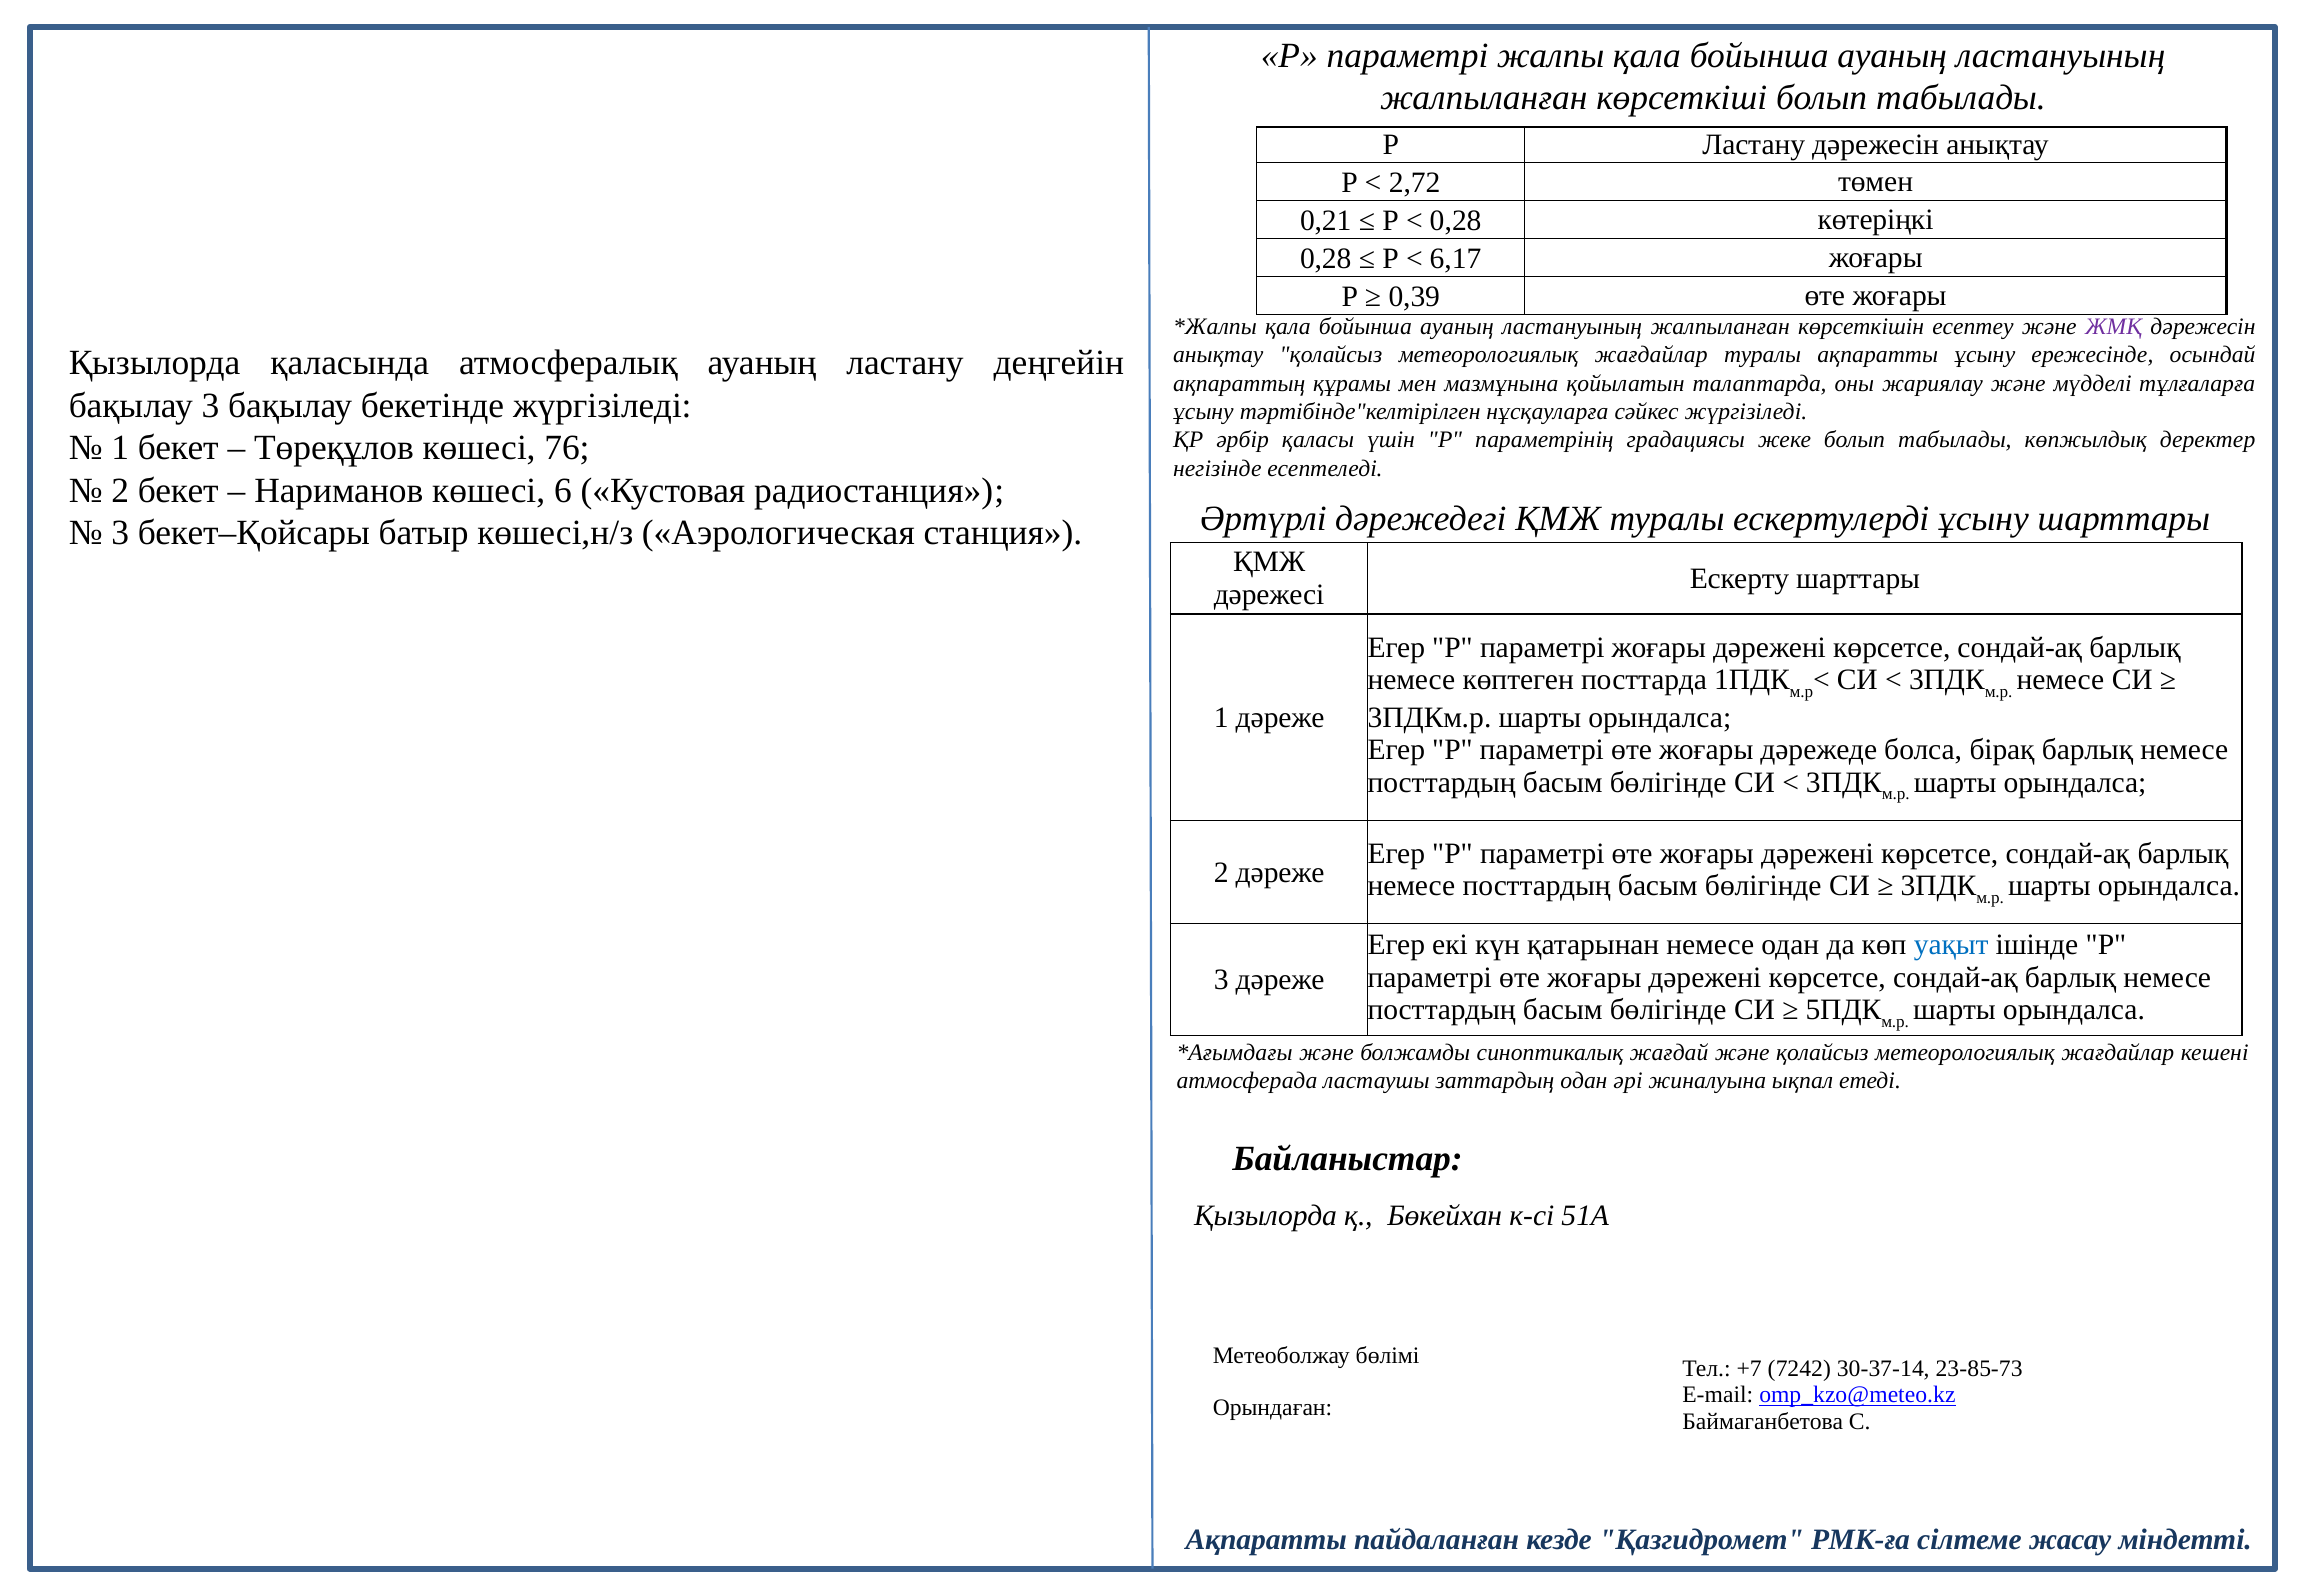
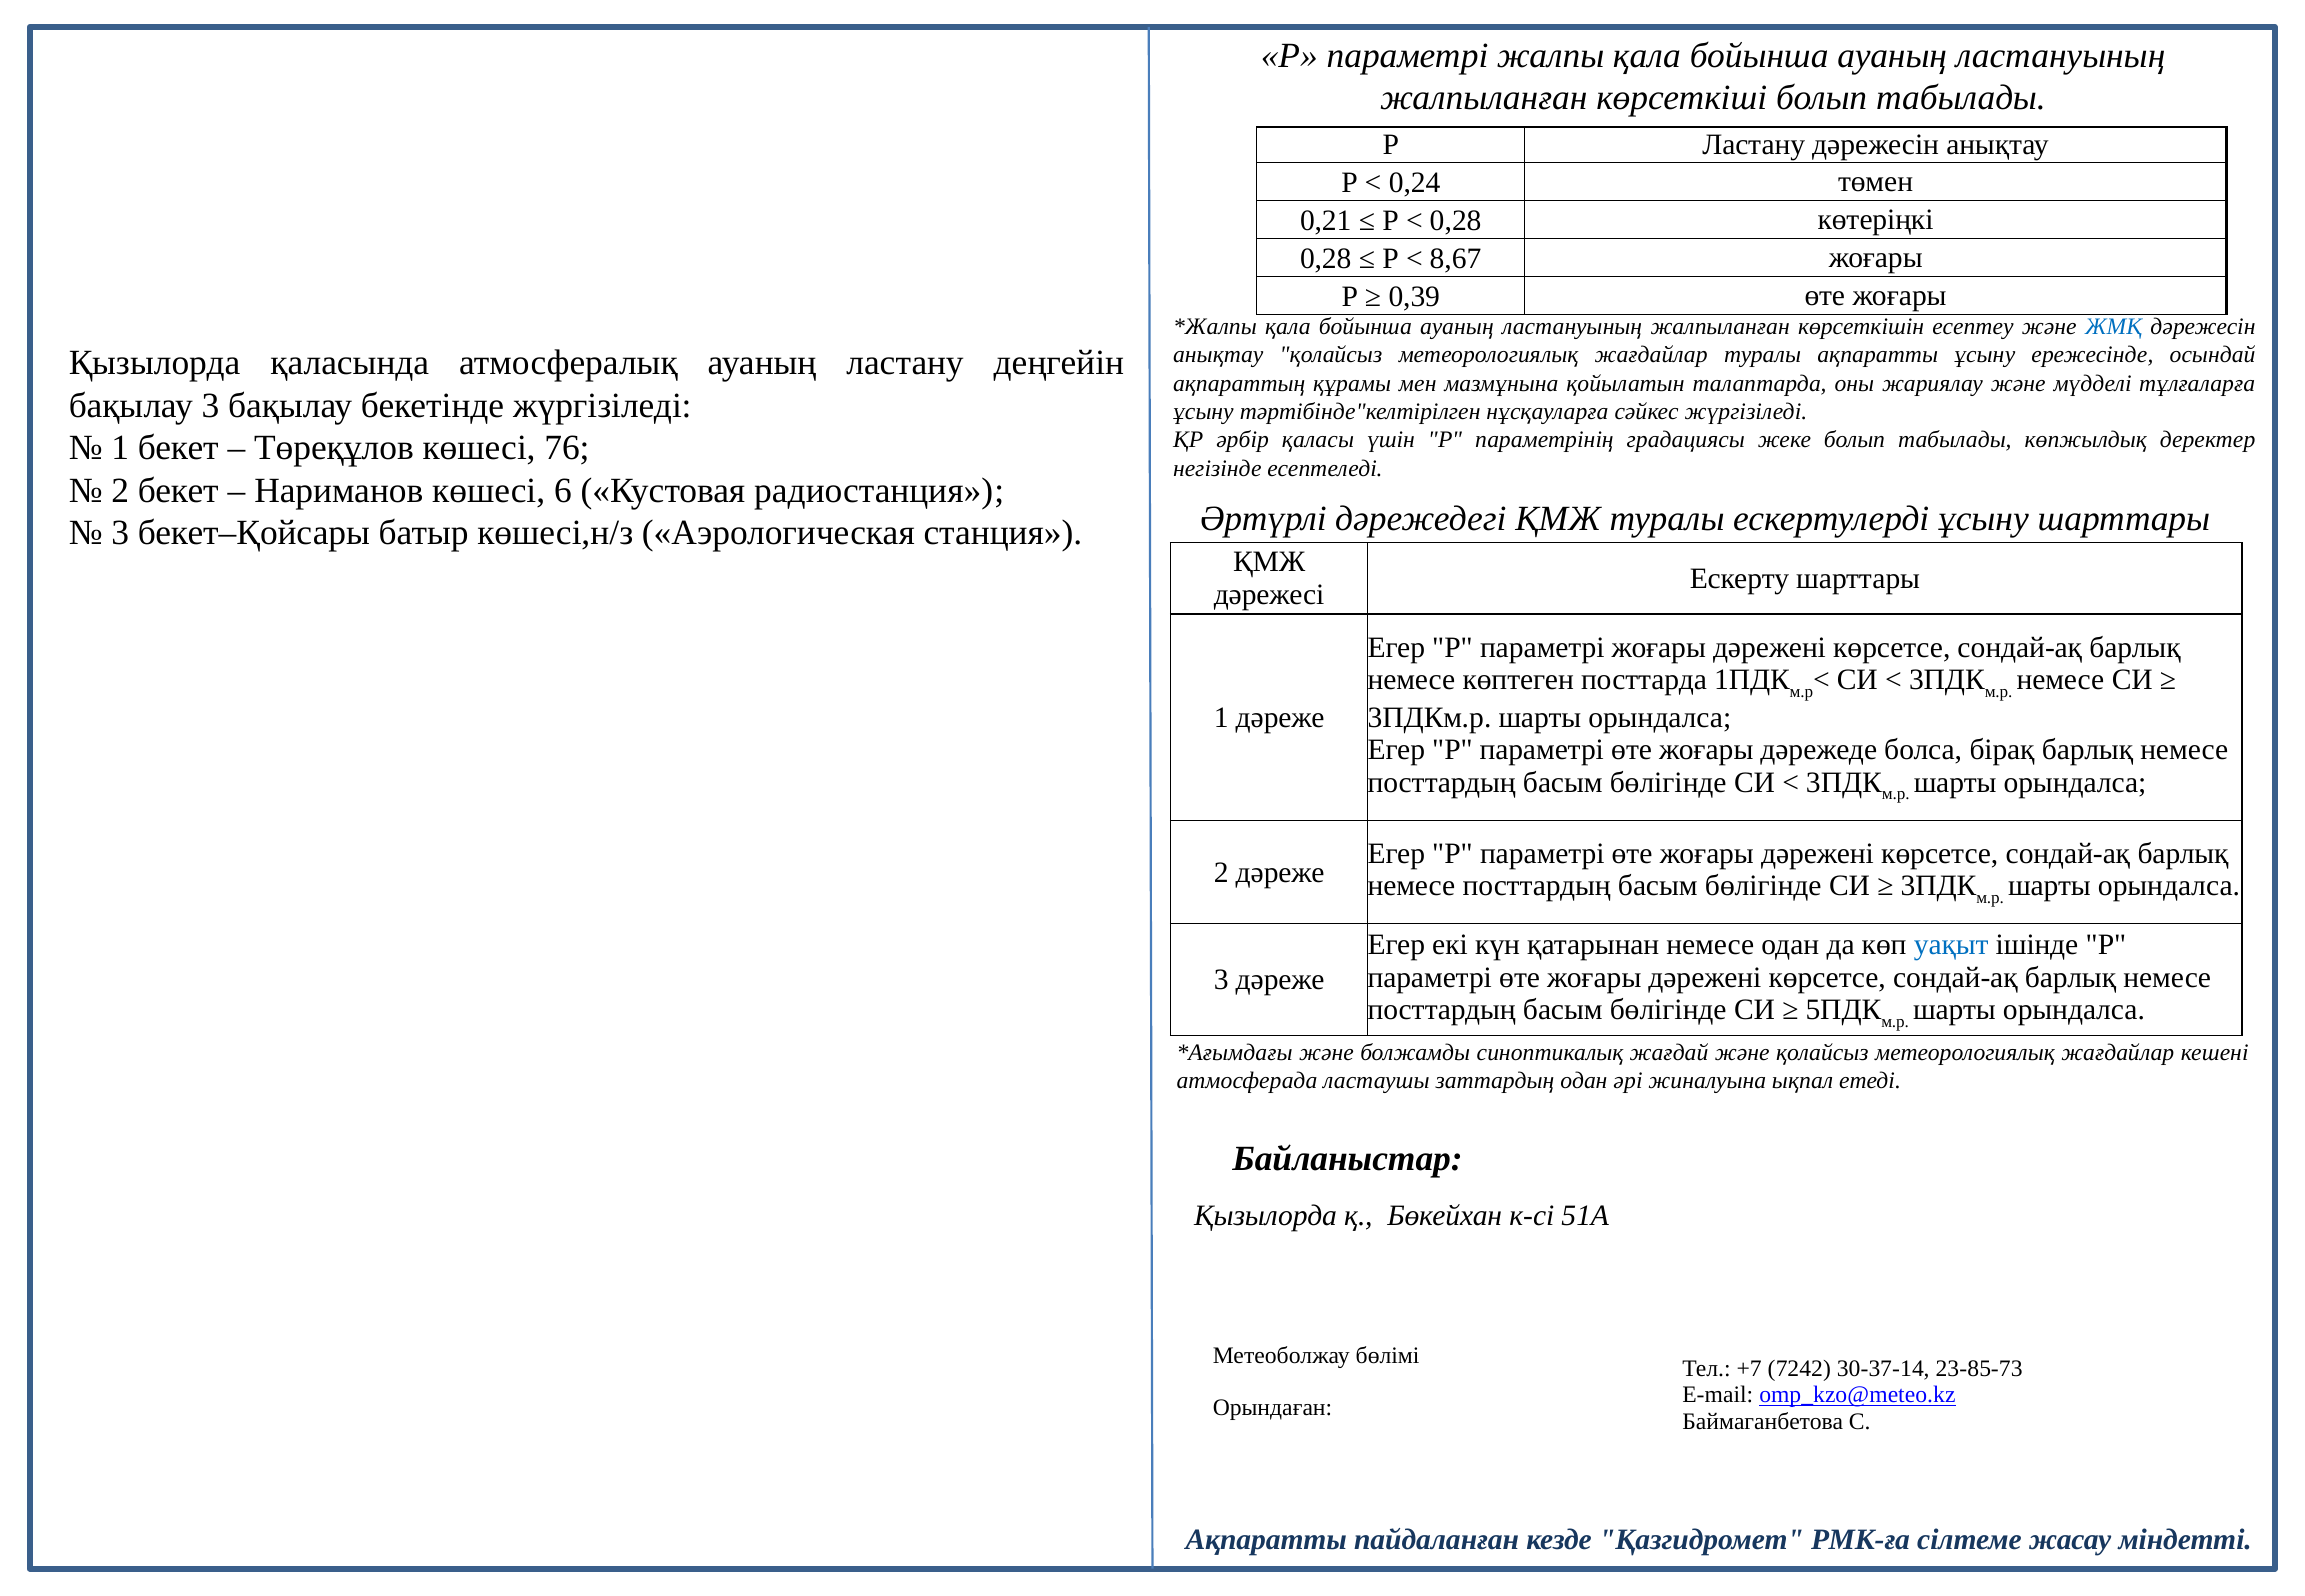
2,72: 2,72 -> 0,24 (1415, 183)
6,17: 6,17 -> 8,67 (1456, 259)
ЖМҚ colour: purple -> blue (2114, 327)
